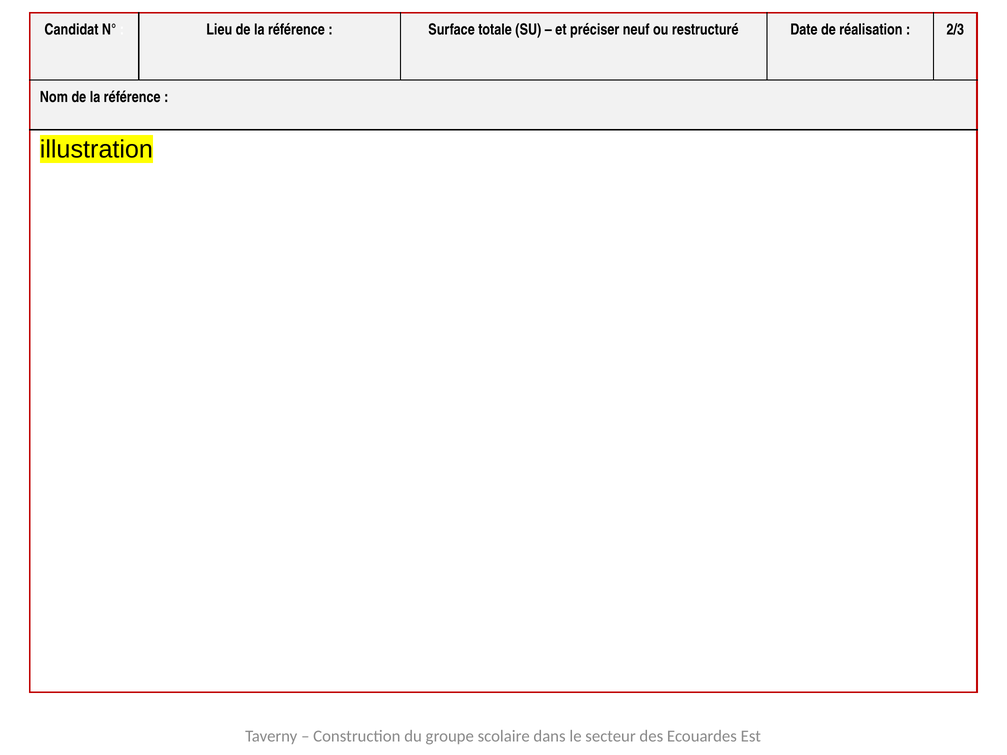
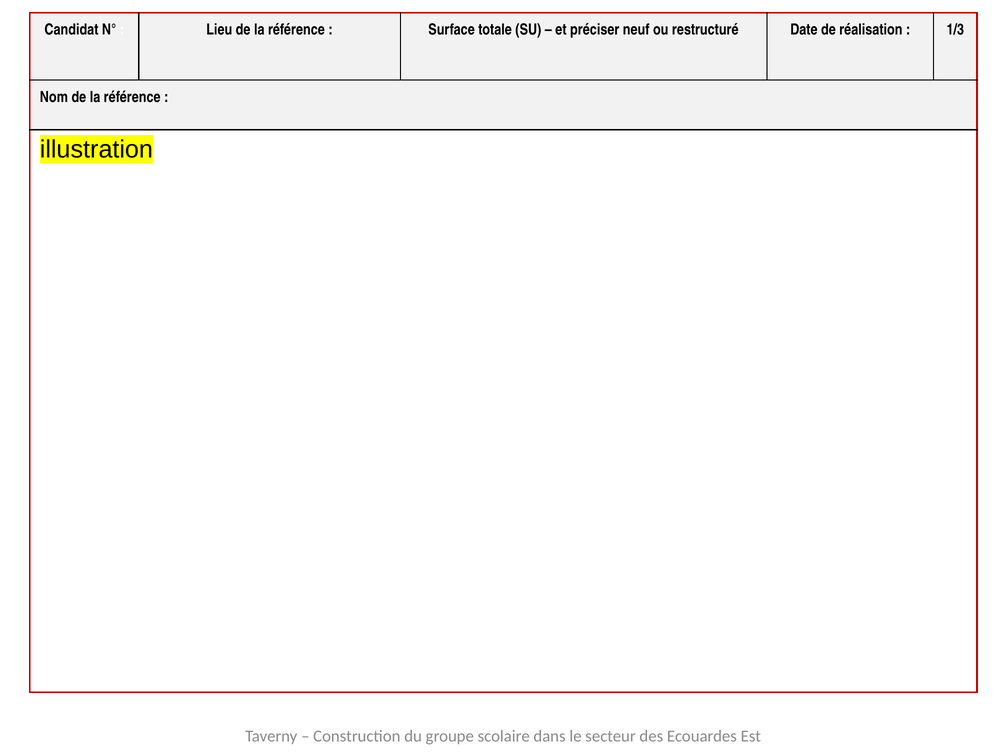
2/3: 2/3 -> 1/3 (955, 30)
